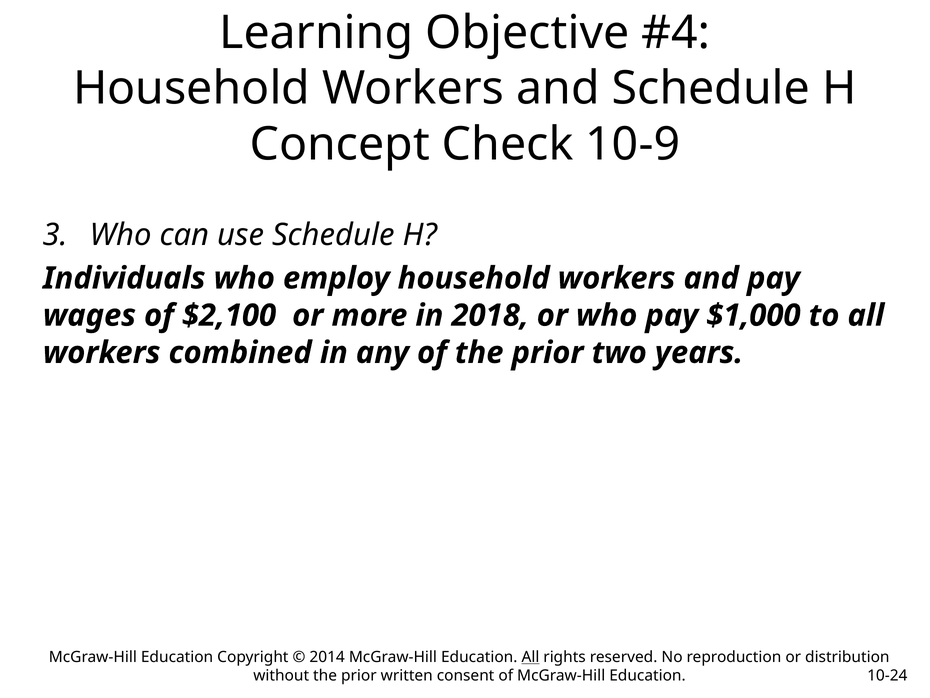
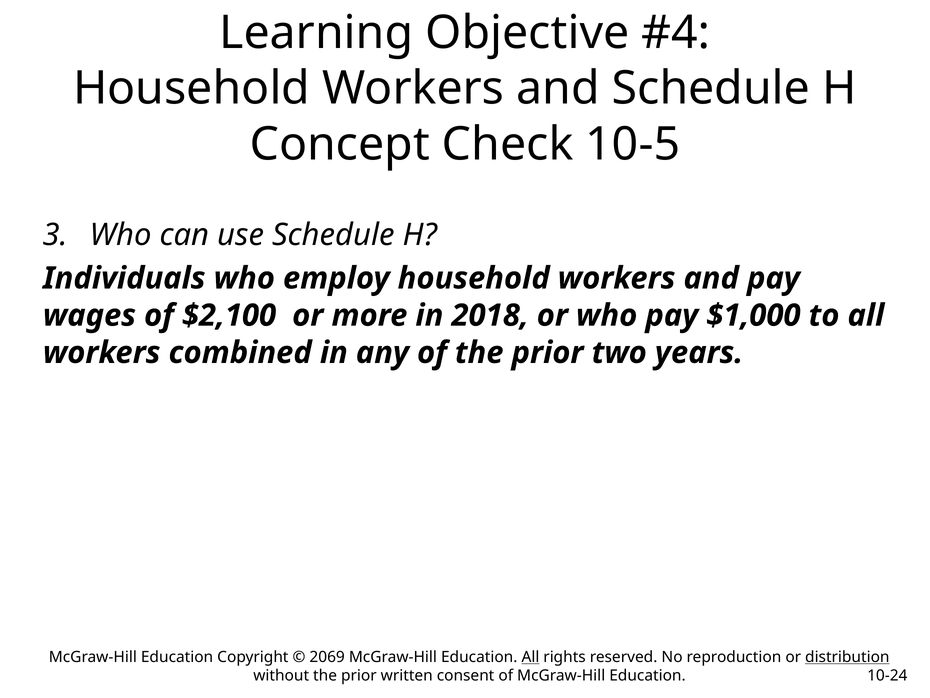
10-9: 10-9 -> 10-5 (633, 144)
2014: 2014 -> 2069 (327, 657)
distribution underline: none -> present (847, 657)
